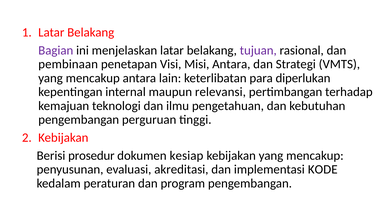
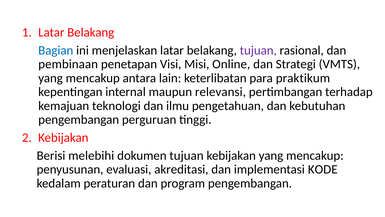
Bagian colour: purple -> blue (56, 50)
Misi Antara: Antara -> Online (231, 64)
diperlukan: diperlukan -> praktikum (303, 78)
prosedur: prosedur -> melebihi (91, 155)
dokumen kesiap: kesiap -> tujuan (187, 155)
